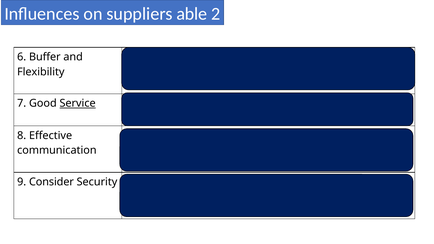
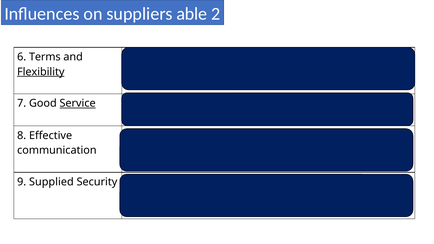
Buffer: Buffer -> Terms (45, 57)
Flexibility underline: none -> present (41, 72)
9 Consider: Consider -> Supplied (51, 182)
